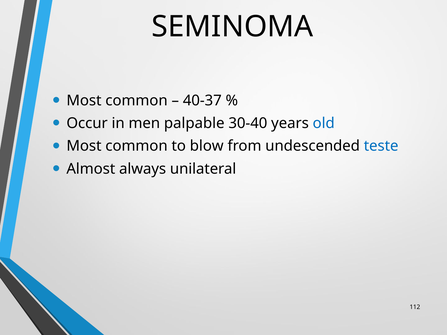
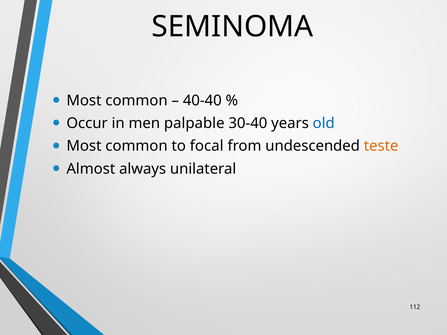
40-37: 40-37 -> 40-40 (202, 101)
blow: blow -> focal (207, 146)
teste colour: blue -> orange (381, 146)
